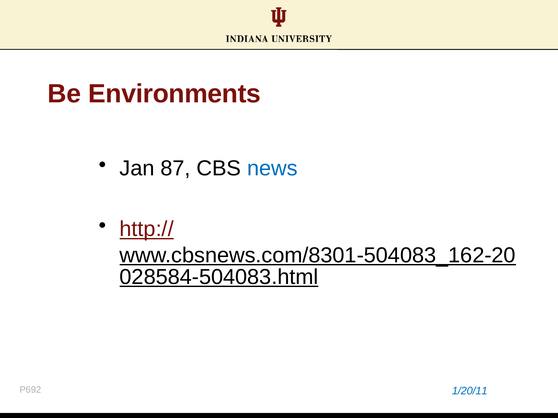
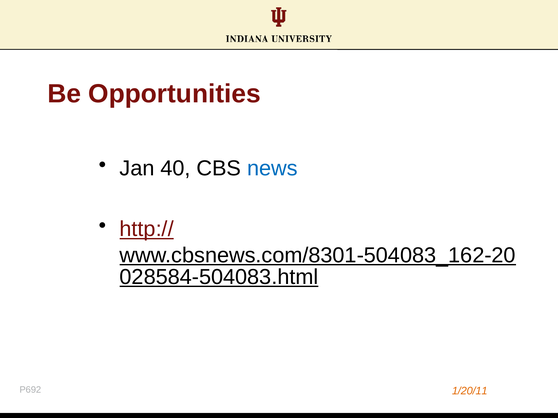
Environments: Environments -> Opportunities (175, 94)
87: 87 -> 40 (176, 169)
1/20/11 colour: blue -> orange (470, 391)
